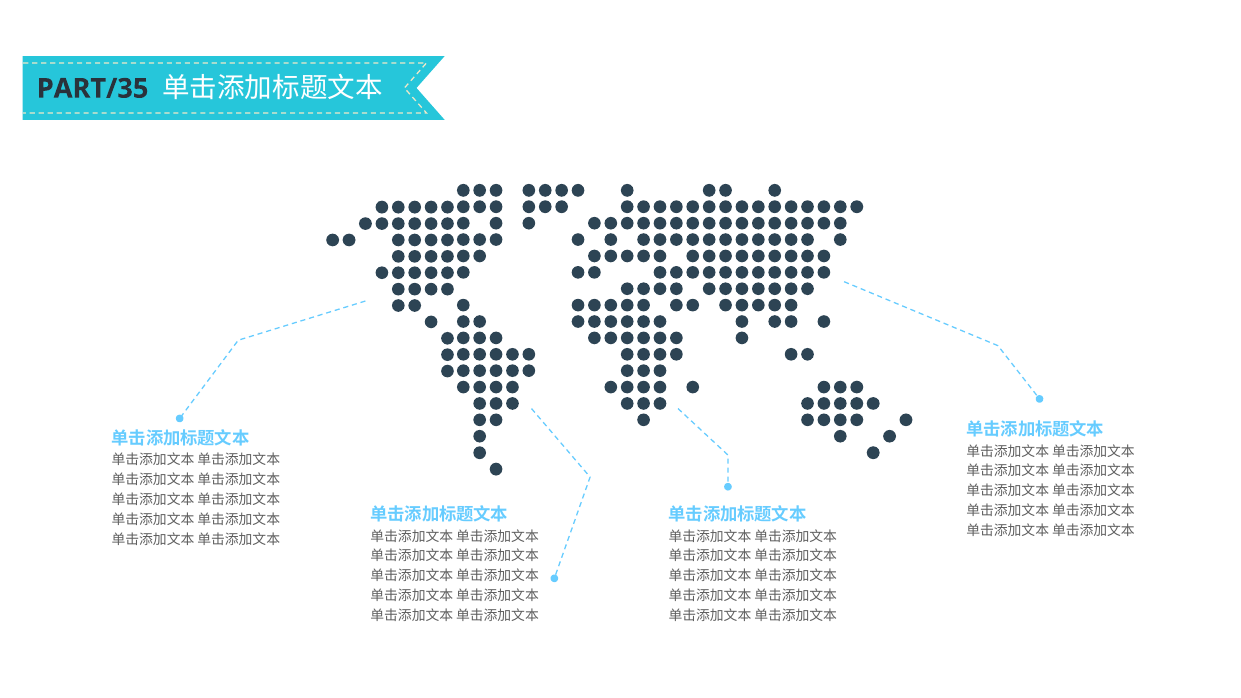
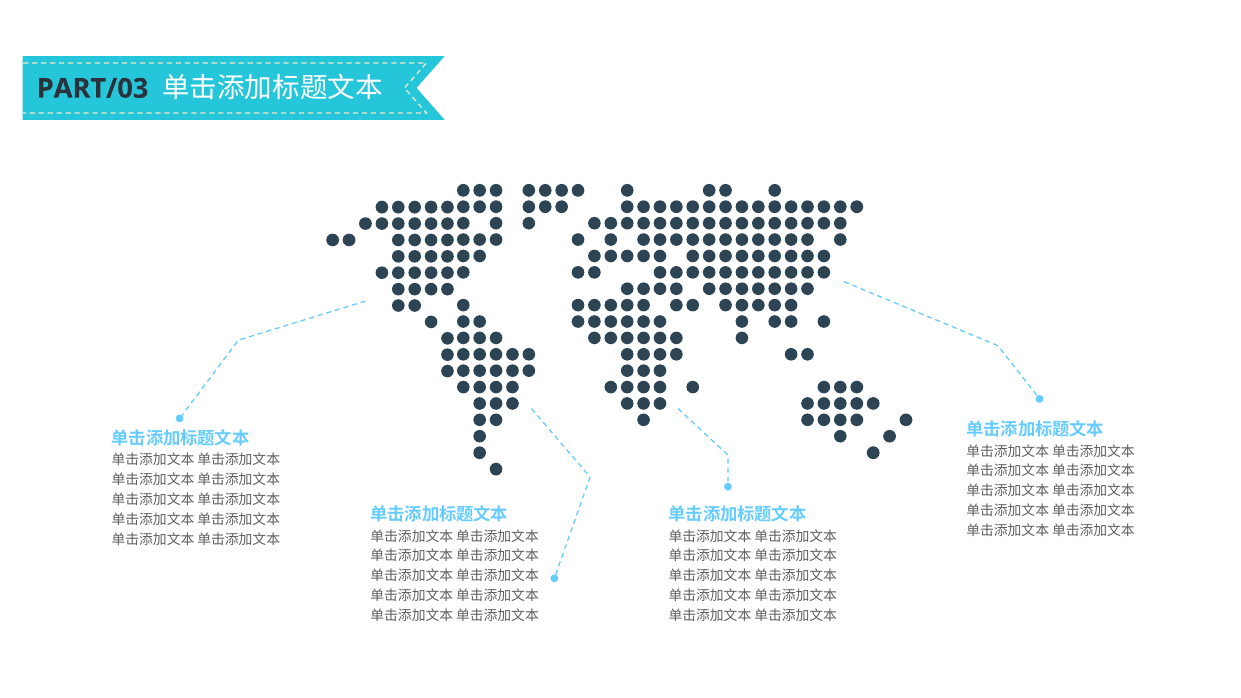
PART/35: PART/35 -> PART/03 (93, 89)
